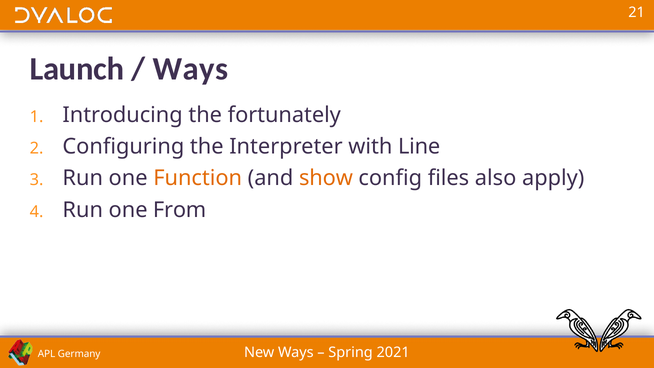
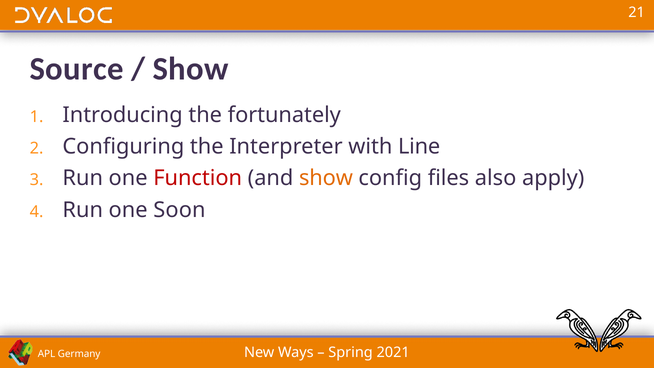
Launch: Launch -> Source (77, 69)
Ways: Ways -> Show (191, 69)
Function colour: orange -> red (198, 178)
From: From -> Soon (179, 210)
